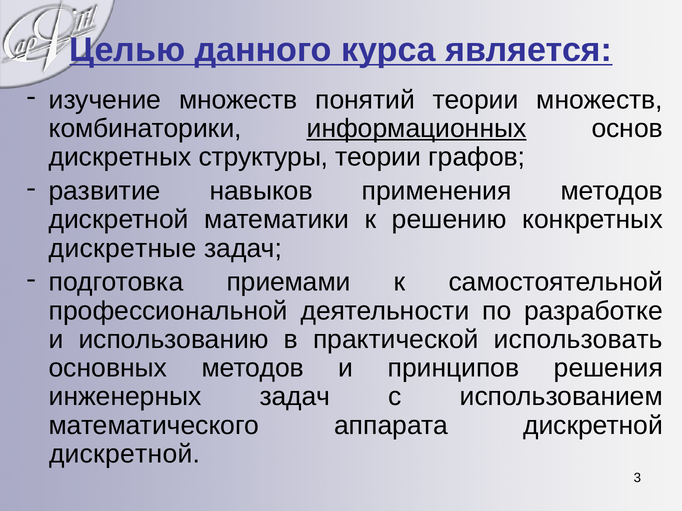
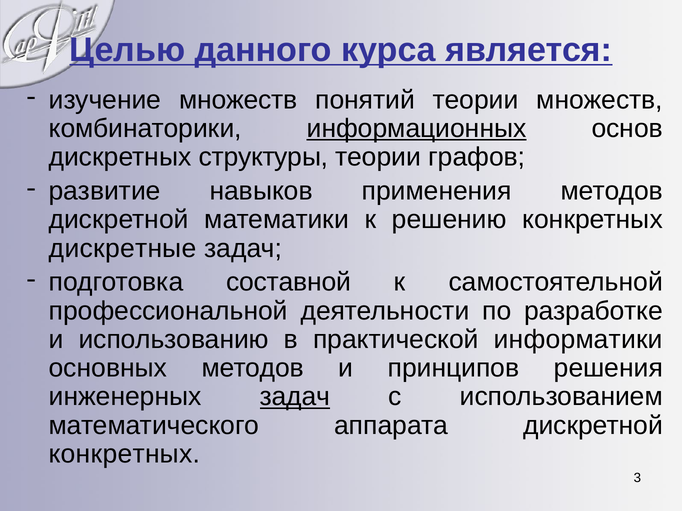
приемами: приемами -> составной (289, 283)
использовать: использовать -> информатики (578, 340)
задач underline: none -> present (295, 397)
дискретной: дискретной -> конкретных (125, 454)
